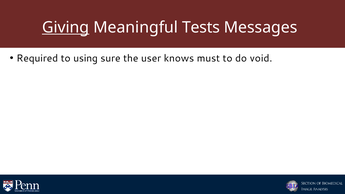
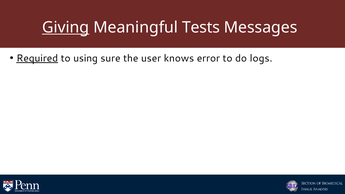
Required underline: none -> present (37, 58)
must: must -> error (208, 58)
void: void -> logs (261, 58)
